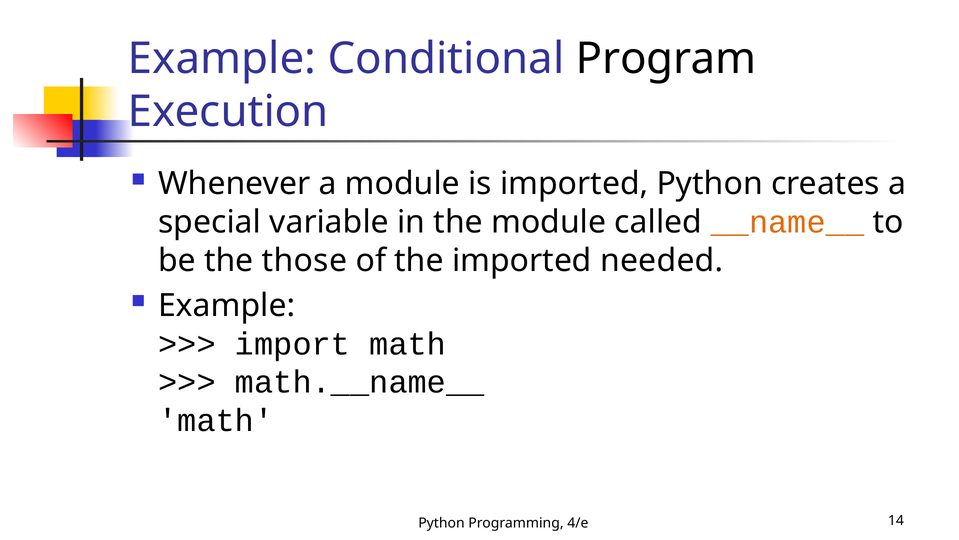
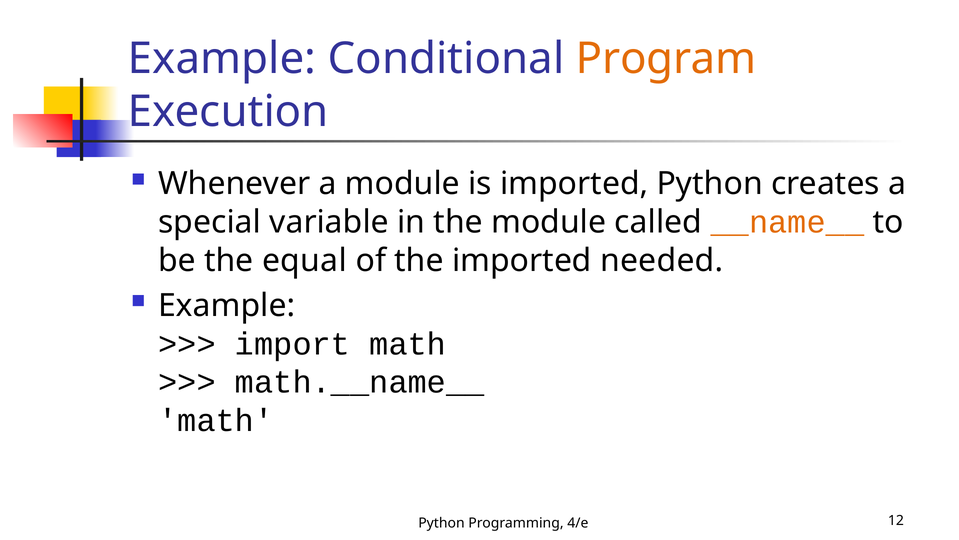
Program colour: black -> orange (666, 59)
those: those -> equal (305, 260)
14: 14 -> 12 (896, 520)
